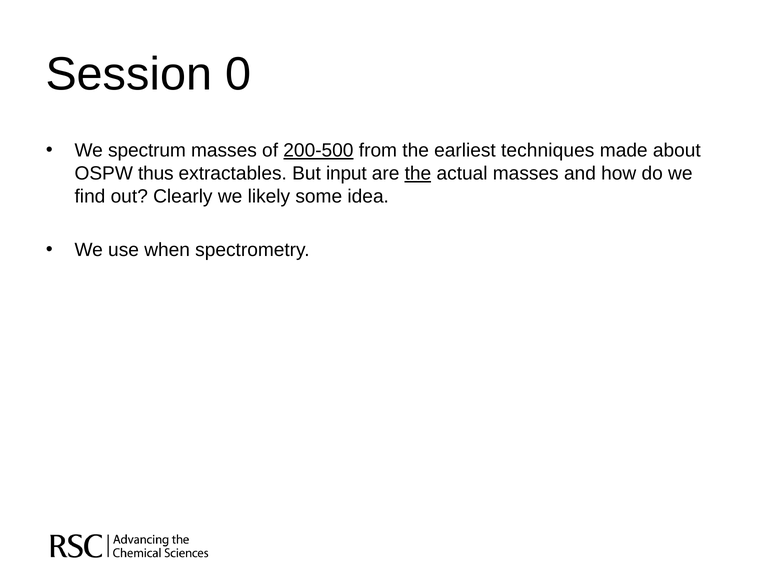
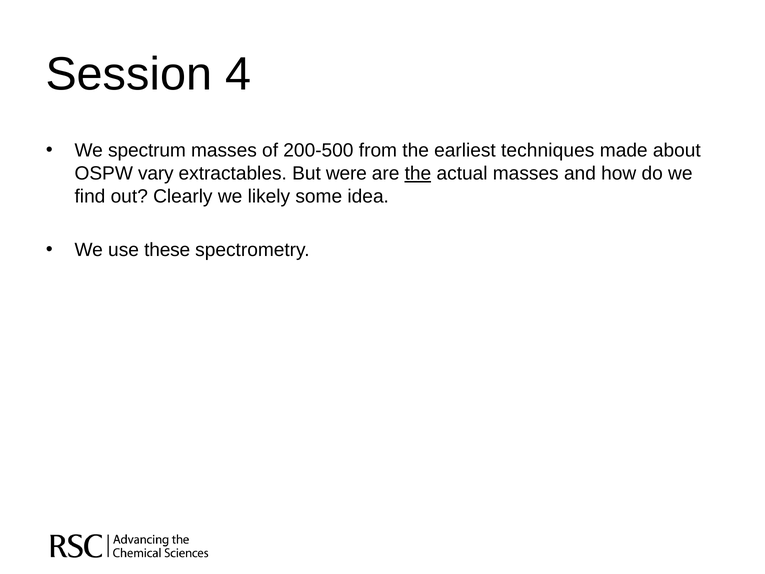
0: 0 -> 4 (238, 74)
200-500 underline: present -> none (318, 151)
thus: thus -> vary (156, 173)
input: input -> were (346, 173)
when: when -> these (167, 250)
